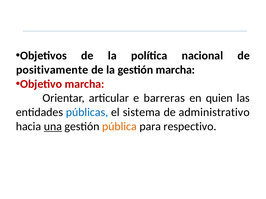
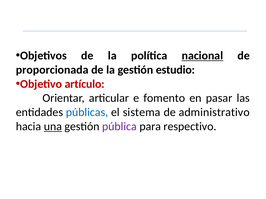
nacional underline: none -> present (202, 56)
positivamente: positivamente -> proporcionada (52, 70)
gestión marcha: marcha -> estudio (175, 70)
Objetivo marcha: marcha -> artículo (85, 84)
barreras: barreras -> fomento (164, 98)
quien: quien -> pasar (219, 98)
pública colour: orange -> purple (119, 127)
